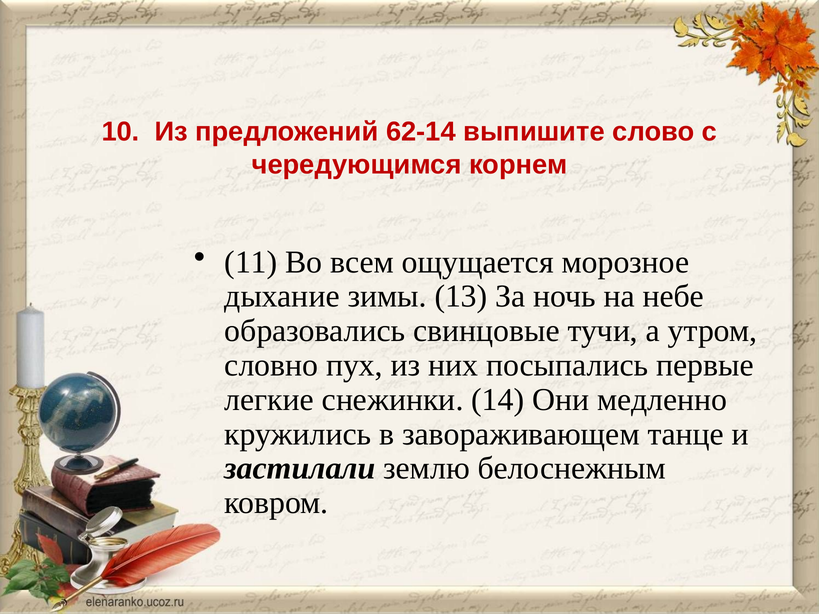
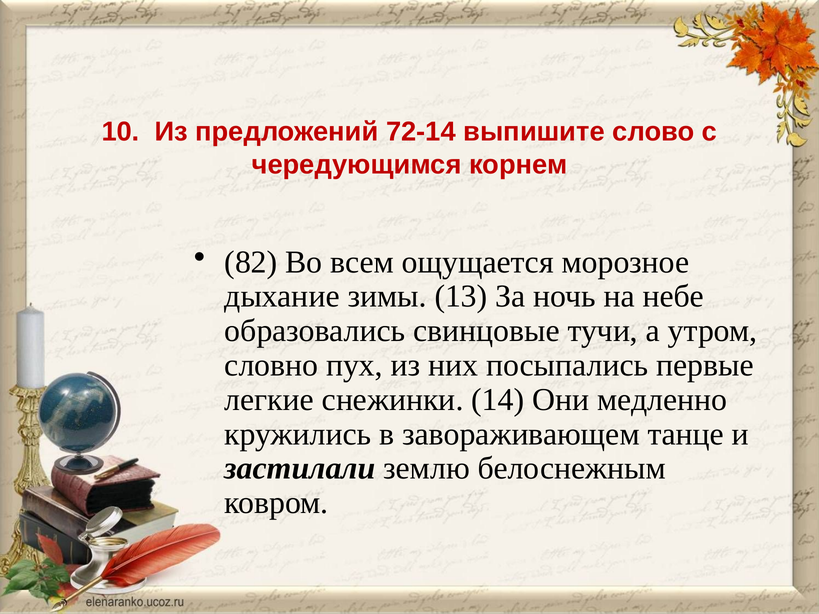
62-14: 62-14 -> 72-14 (421, 132)
11: 11 -> 82 (251, 262)
